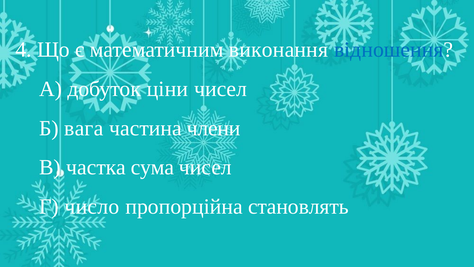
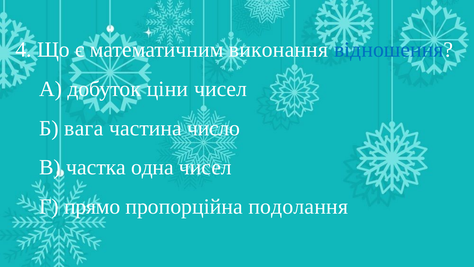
члени: члени -> число (214, 128)
сума: сума -> одна (152, 167)
число: число -> прямо (92, 206)
становлять: становлять -> подолання (298, 206)
